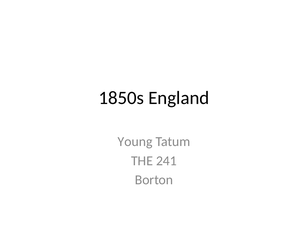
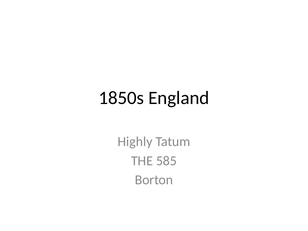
Young: Young -> Highly (135, 142)
241: 241 -> 585 (166, 161)
